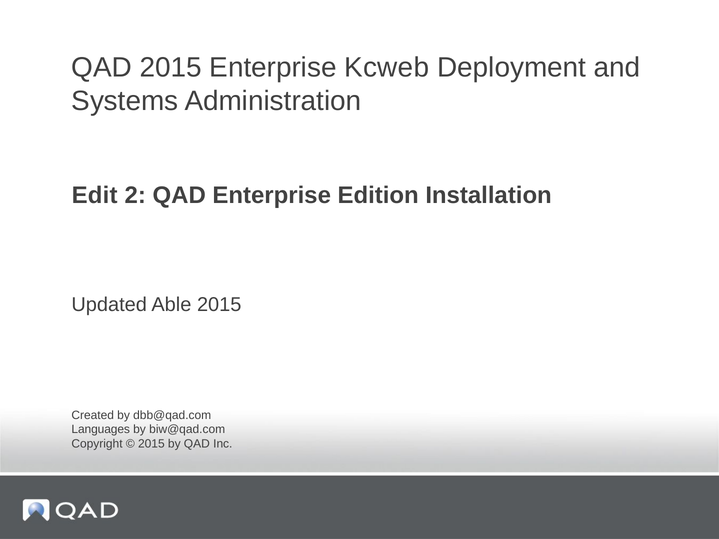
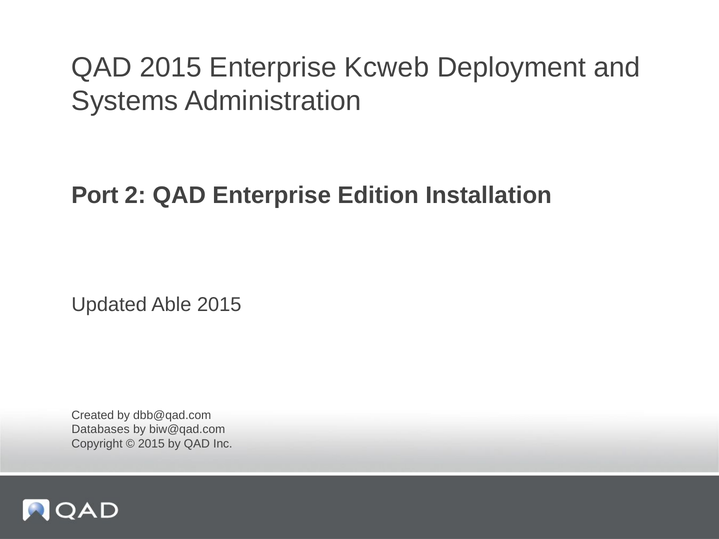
Edit: Edit -> Port (95, 195)
Languages: Languages -> Databases (101, 430)
